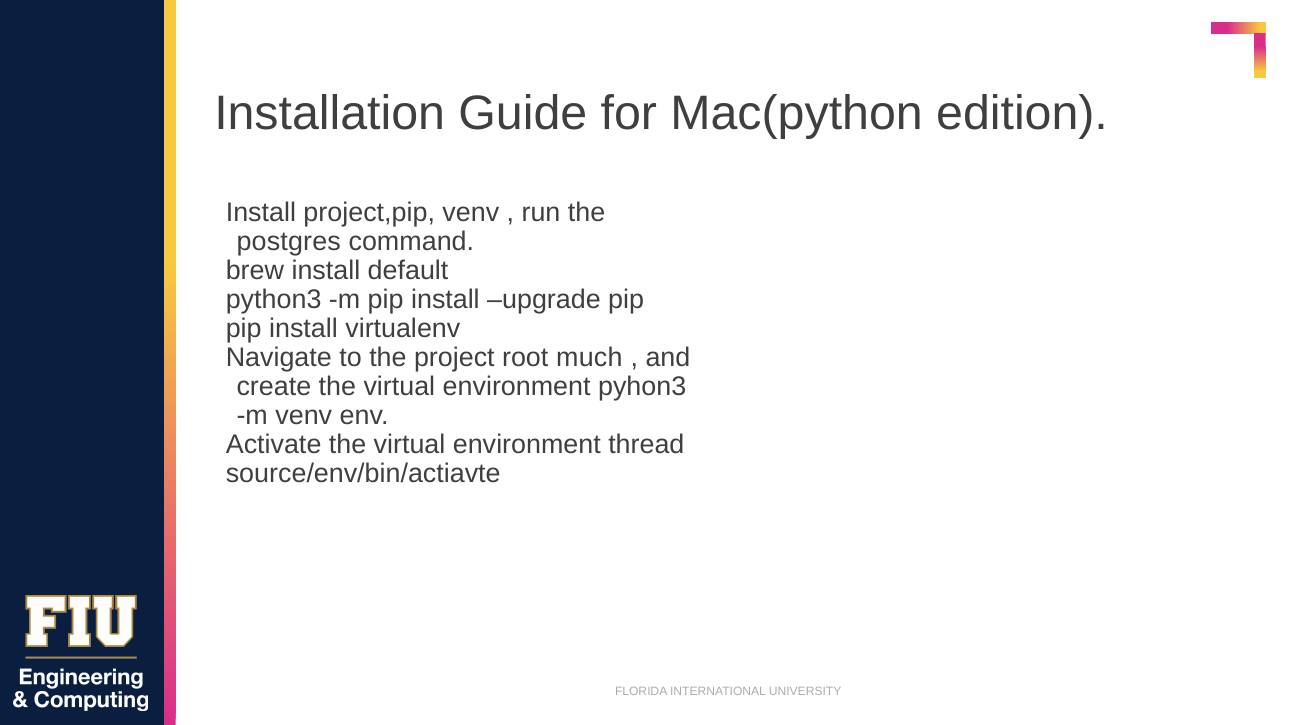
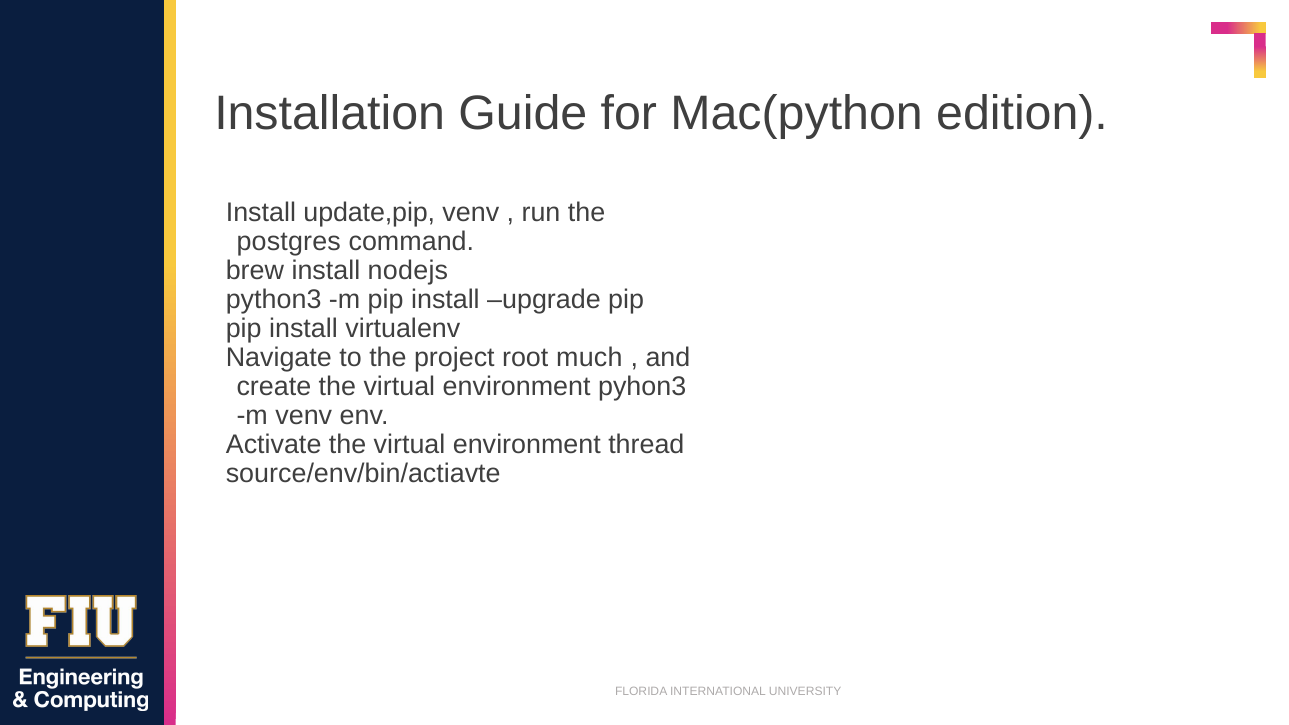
project,pip: project,pip -> update,pip (369, 212)
default: default -> nodejs (408, 270)
